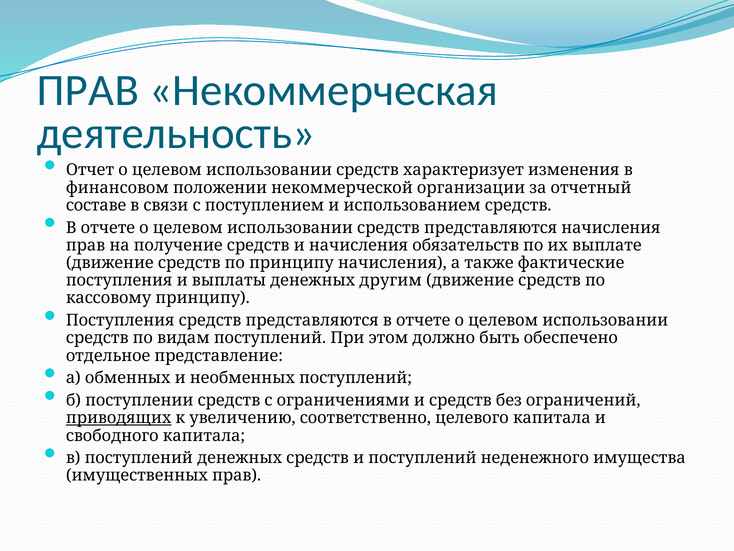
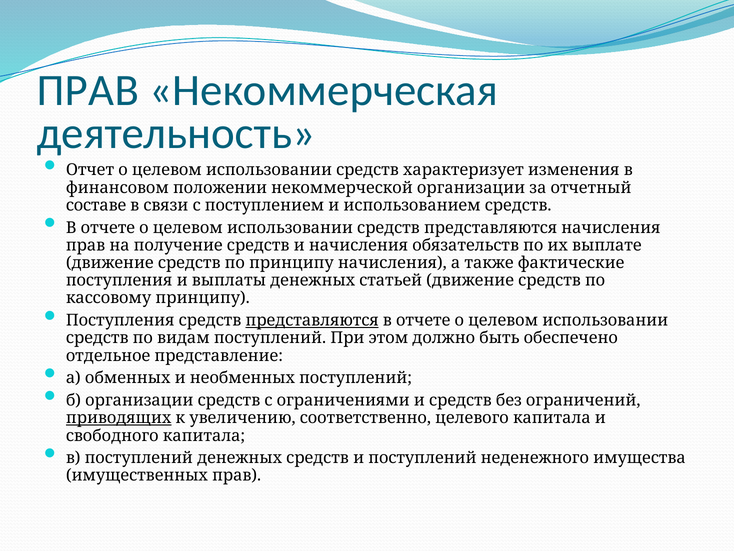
другим: другим -> статьей (391, 280)
представляются underline: none -> present (312, 320)
б поступлении: поступлении -> организации (139, 400)
